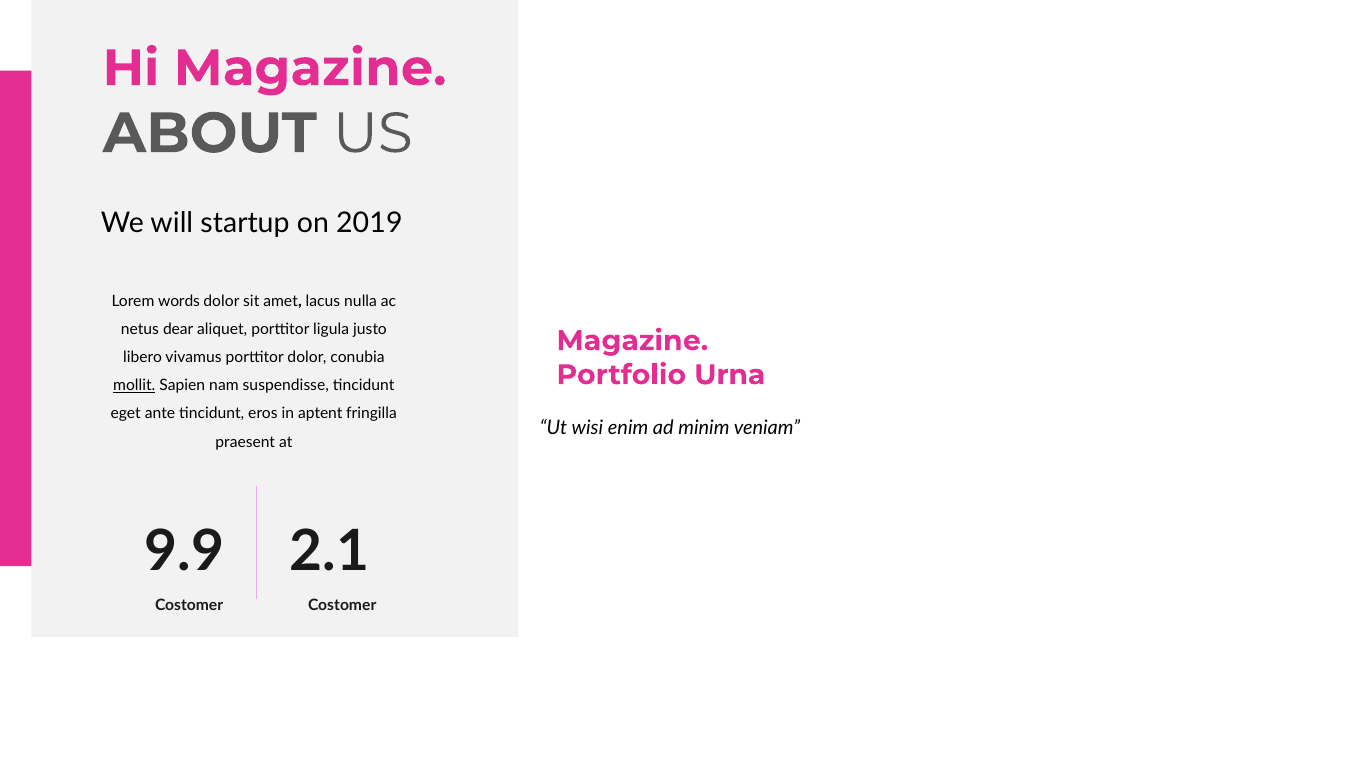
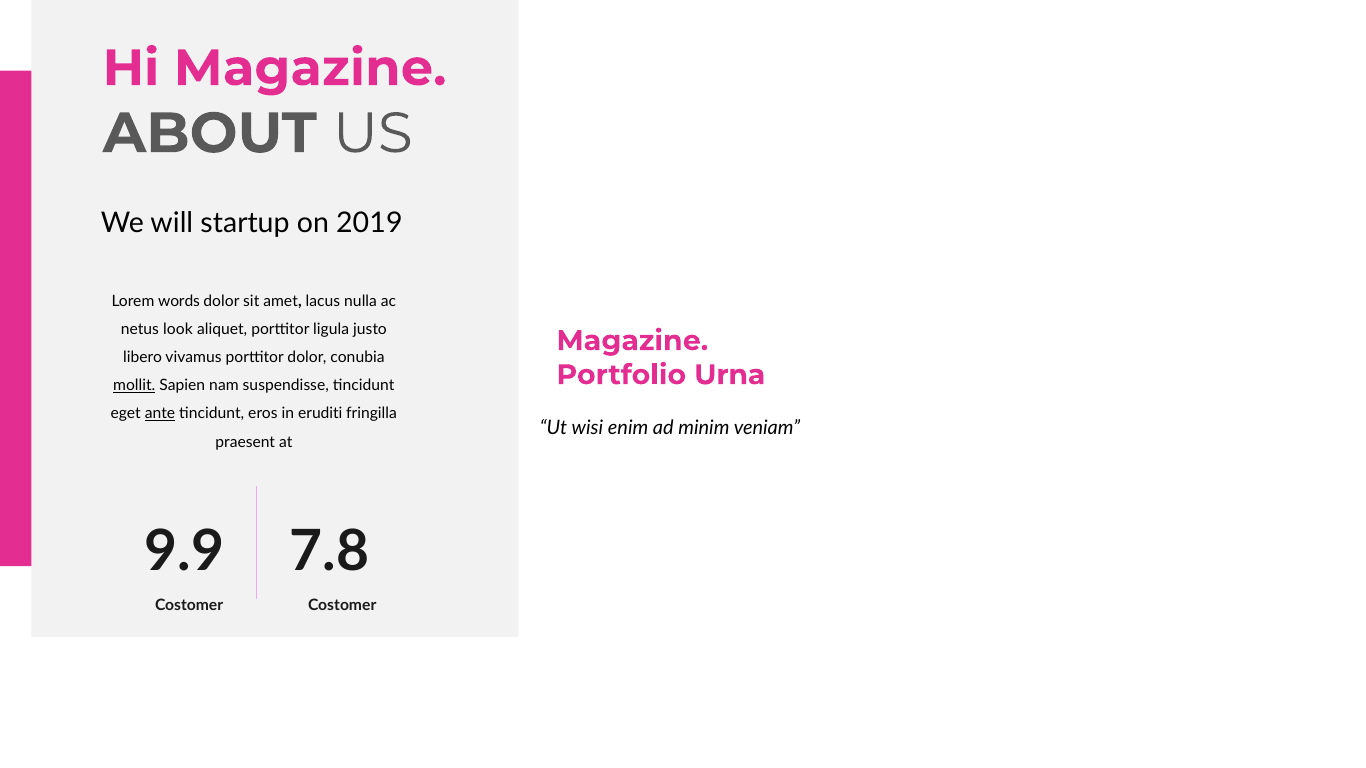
dear: dear -> look (178, 329)
ante underline: none -> present (160, 414)
aptent: aptent -> eruditi (320, 414)
2.1: 2.1 -> 7.8 (330, 552)
